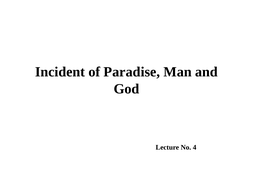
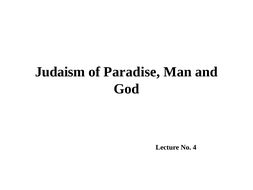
Incident: Incident -> Judaism (60, 72)
